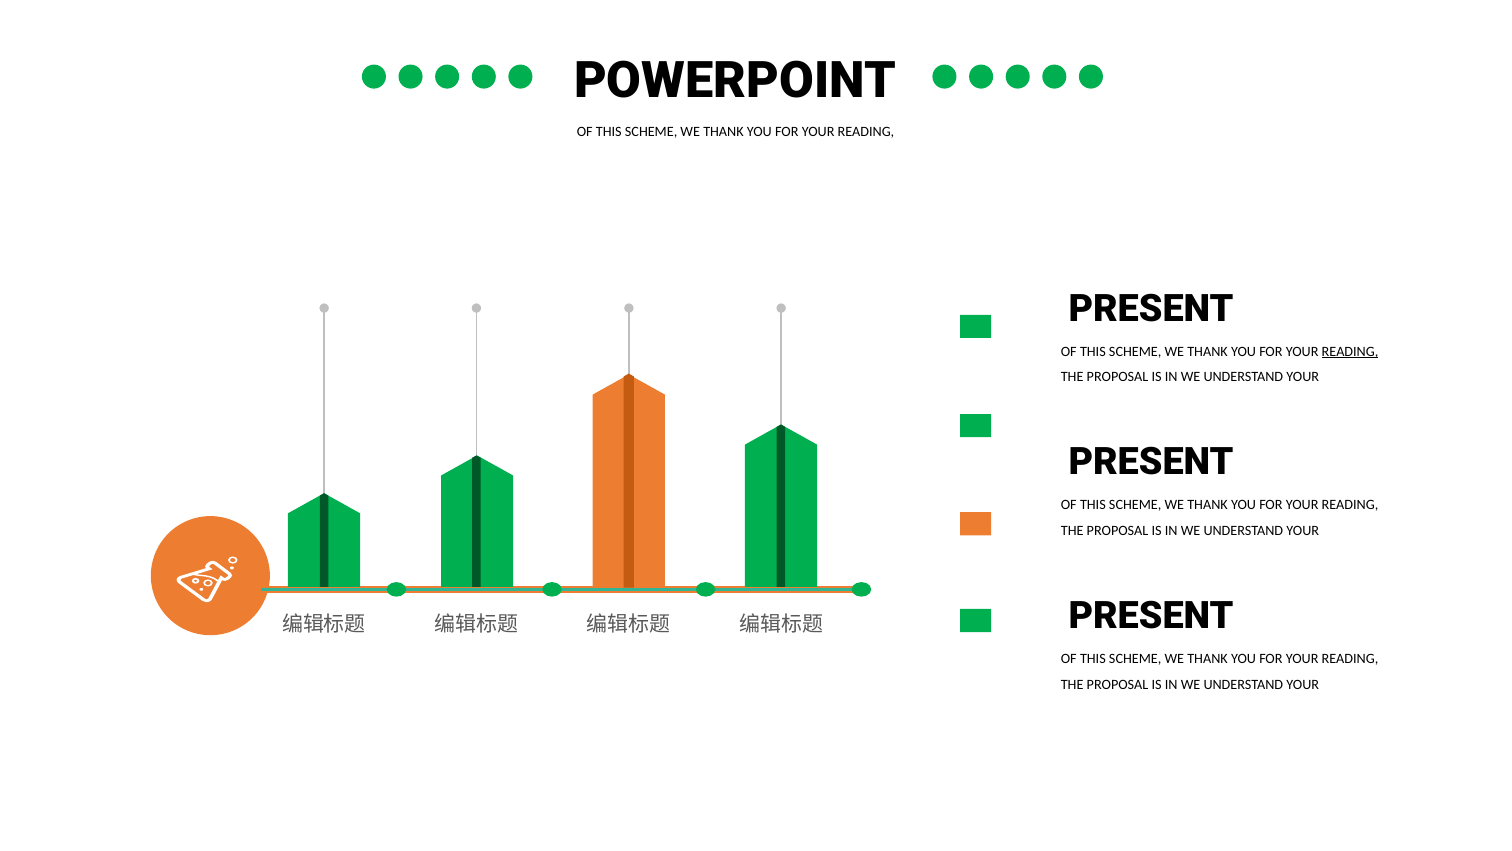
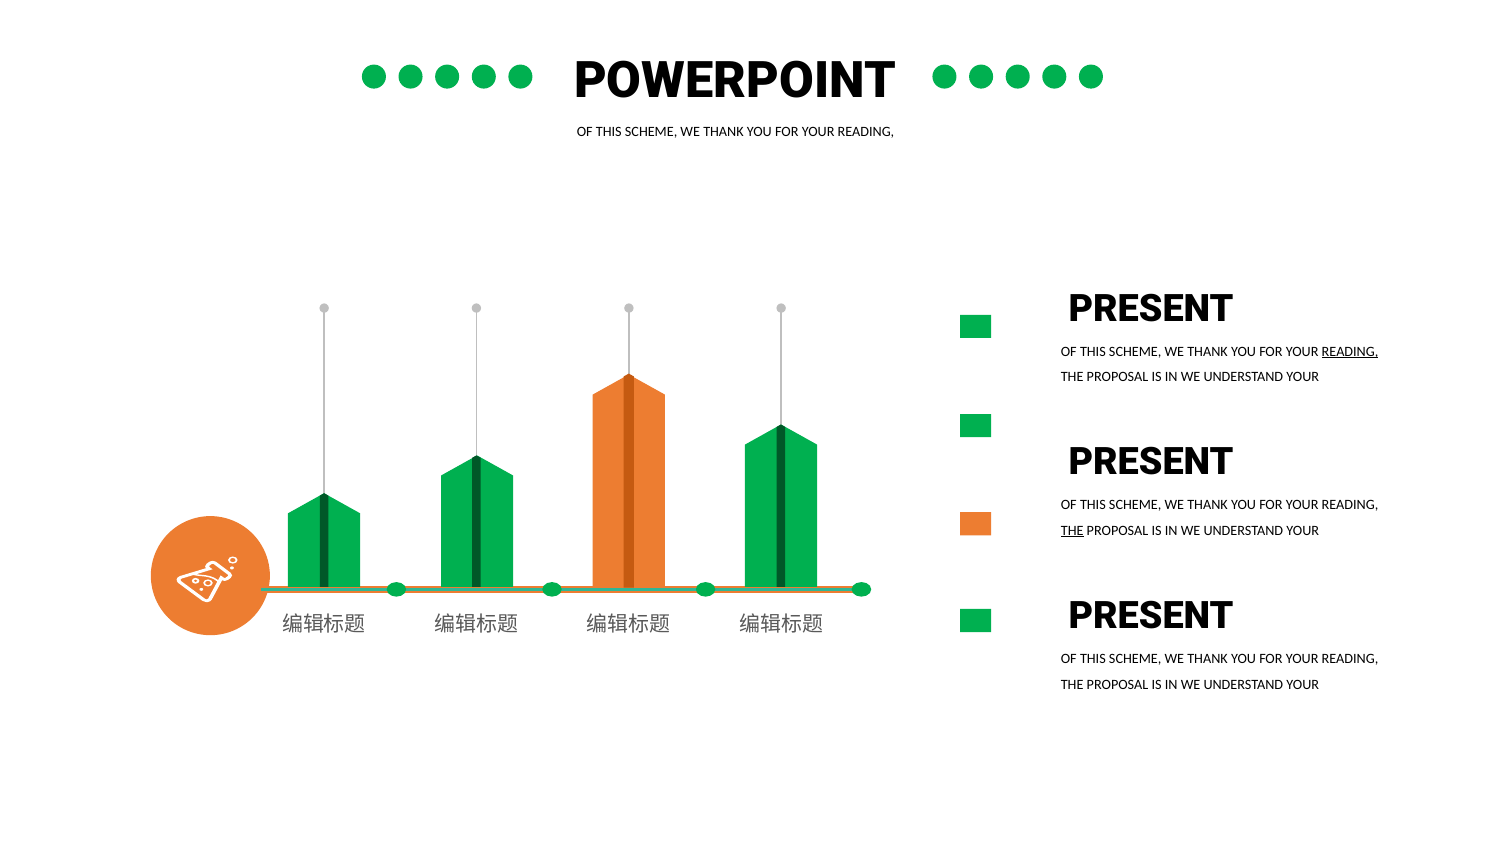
THE underline: none -> present (1072, 530)
